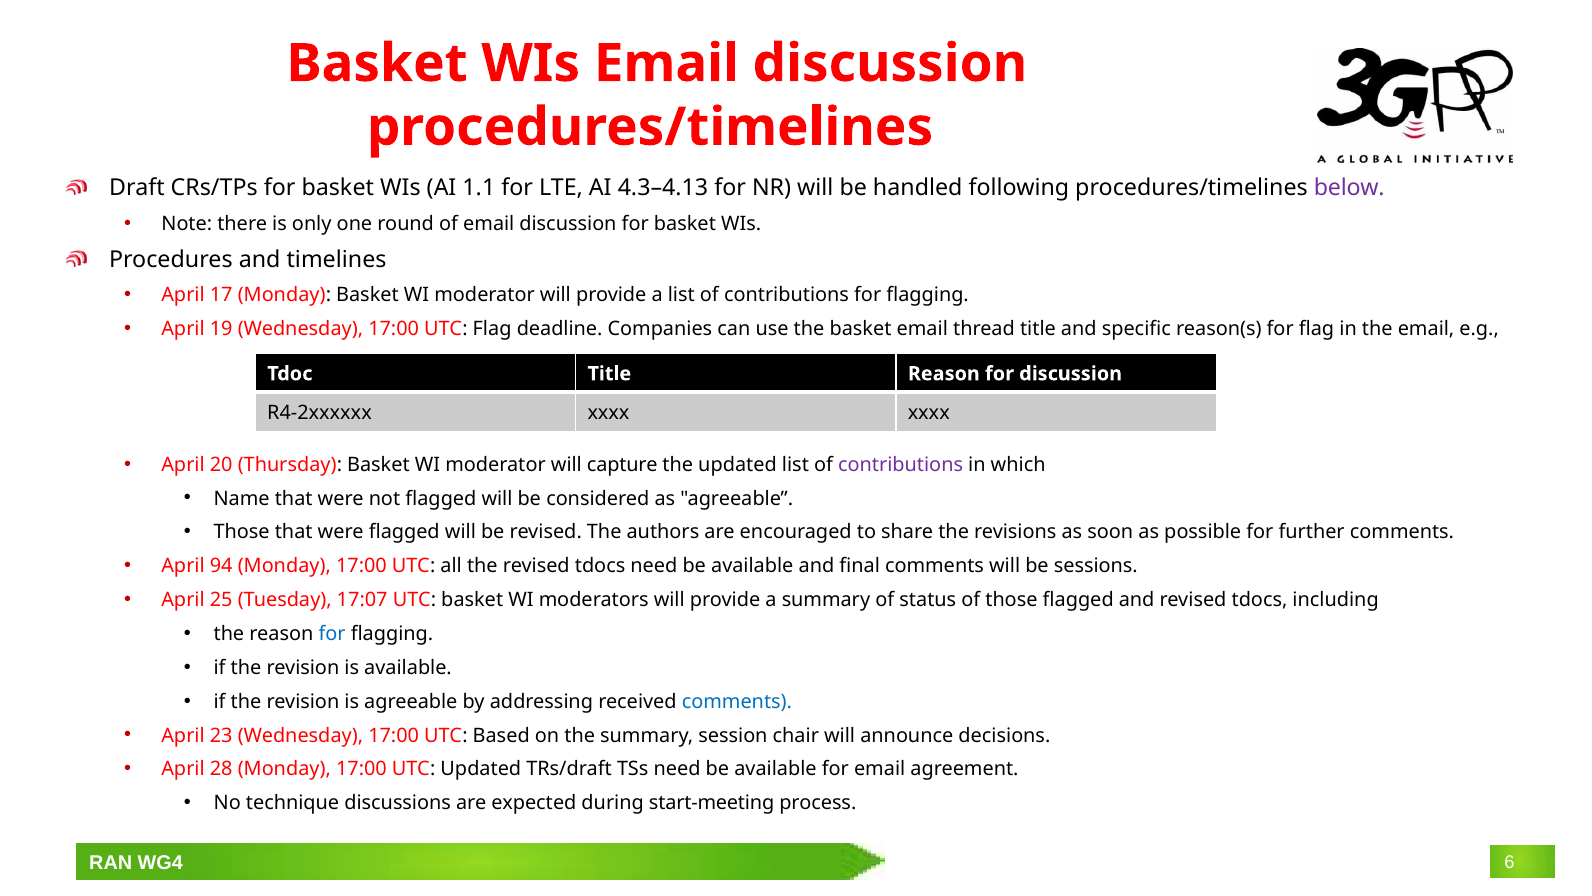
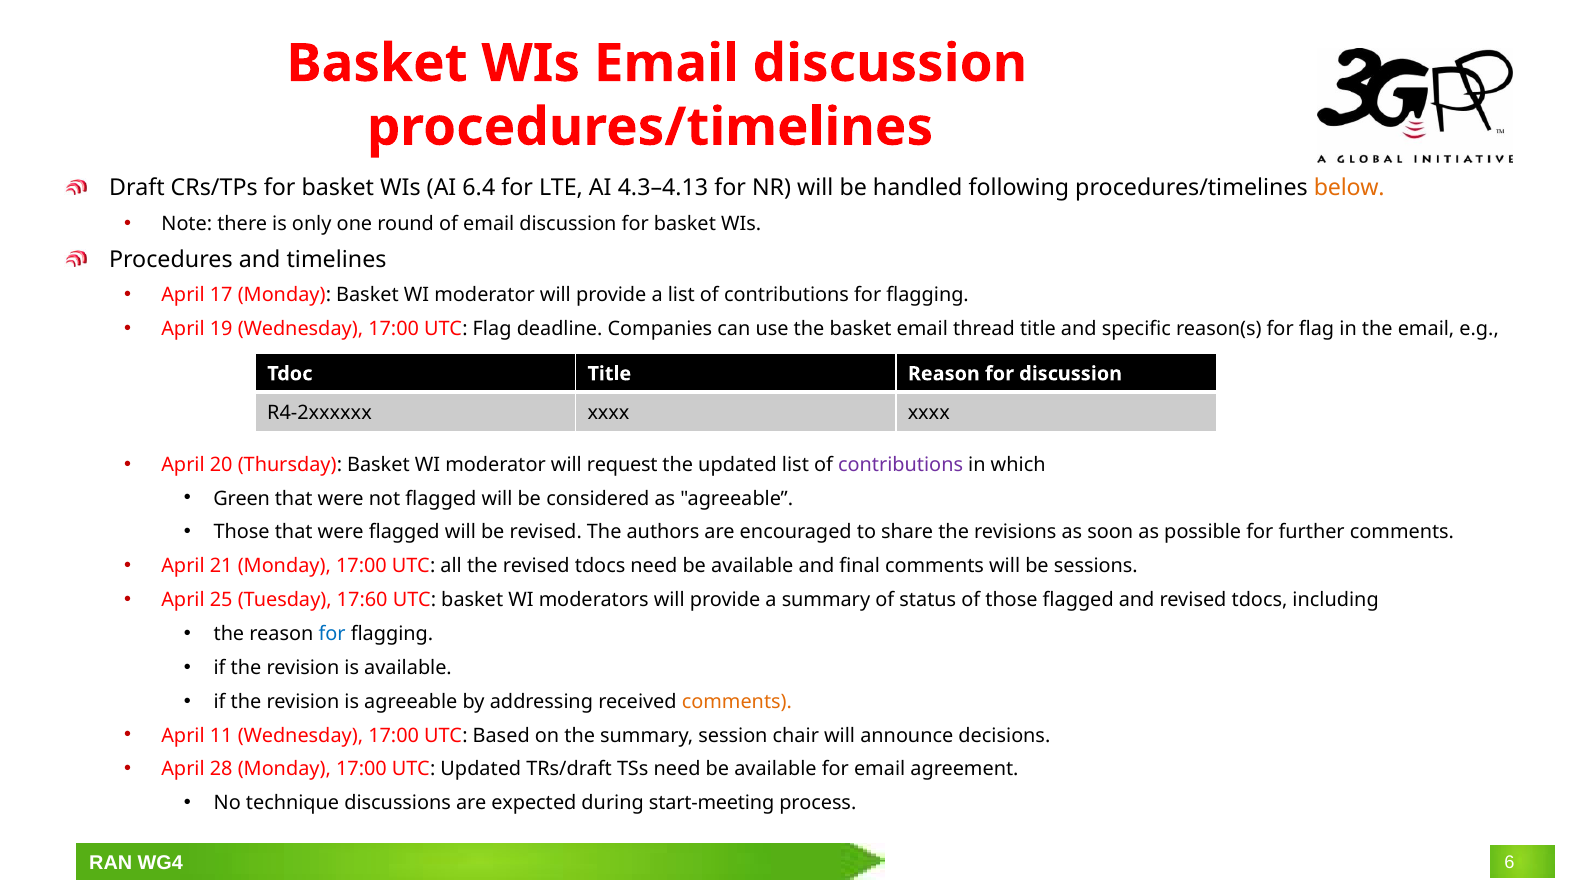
1.1: 1.1 -> 6.4 (479, 188)
below colour: purple -> orange (1349, 188)
capture: capture -> request (622, 464)
Name: Name -> Green (242, 498)
94: 94 -> 21 (221, 566)
17:07: 17:07 -> 17:60 (362, 600)
comments colour: blue -> orange (737, 701)
23: 23 -> 11 (221, 735)
